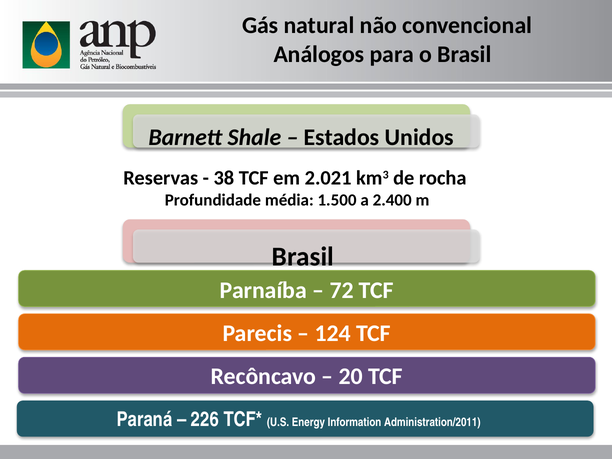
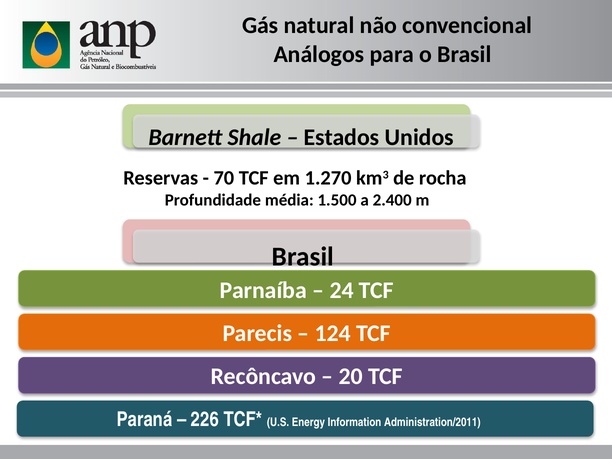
38: 38 -> 70 (224, 178)
2.021: 2.021 -> 1.270 (328, 178)
72: 72 -> 24 (342, 290)
